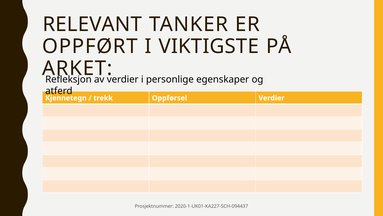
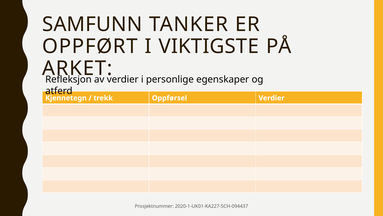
RELEVANT: RELEVANT -> SAMFUNN (92, 24)
